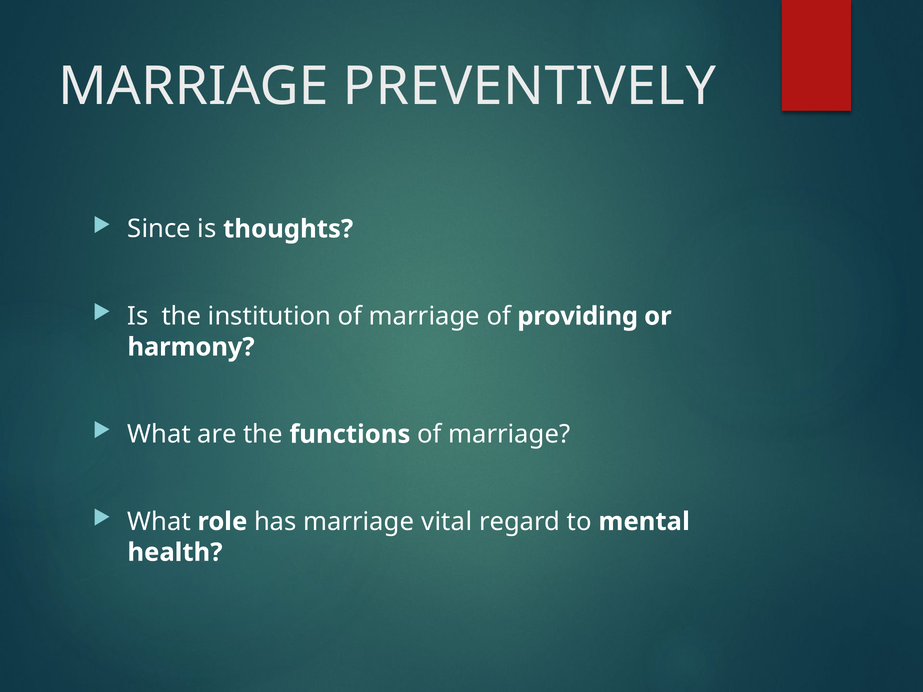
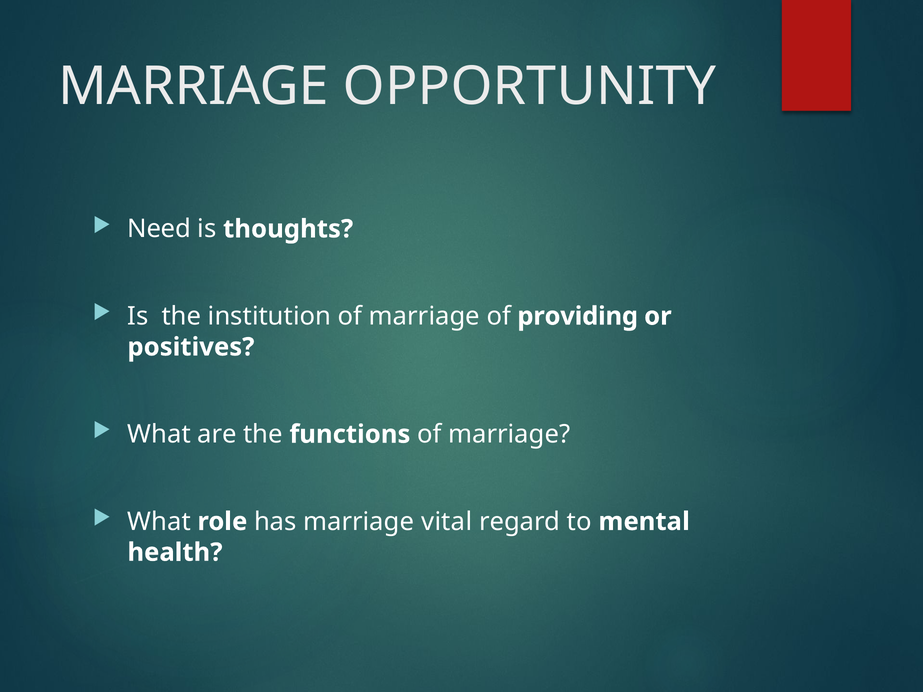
PREVENTIVELY: PREVENTIVELY -> OPPORTUNITY (530, 86)
Since: Since -> Need (159, 229)
harmony: harmony -> positives (191, 347)
